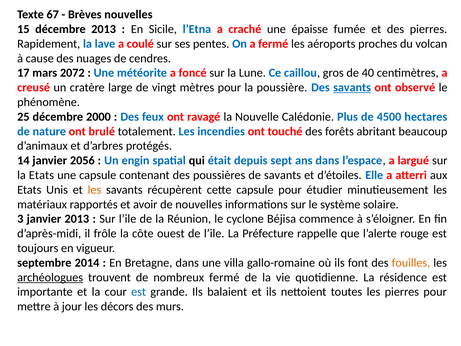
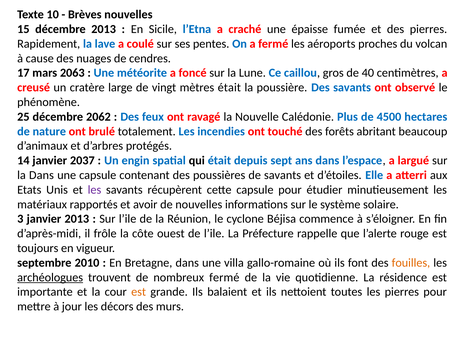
67: 67 -> 10 (53, 14)
2072: 2072 -> 2063 (72, 73)
mètres pour: pour -> était (229, 87)
savants underline: present -> none (352, 87)
2000: 2000 -> 2062 (98, 117)
2056: 2056 -> 2037 (82, 160)
la Etats: Etats -> Dans (41, 175)
les colour: orange -> purple (94, 190)
2014: 2014 -> 2010 (87, 263)
est colour: blue -> orange (139, 292)
